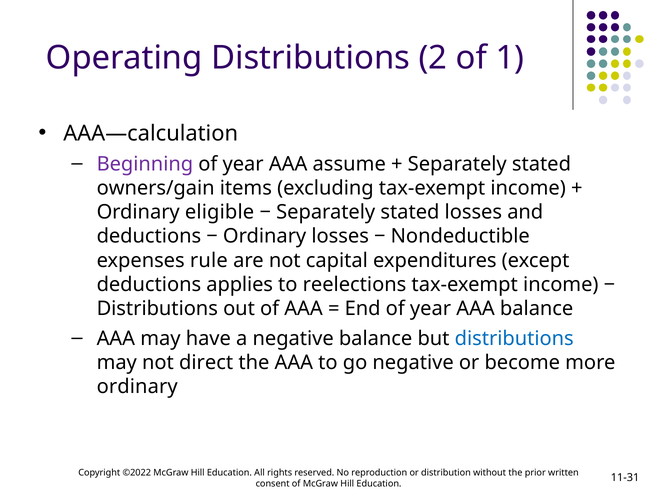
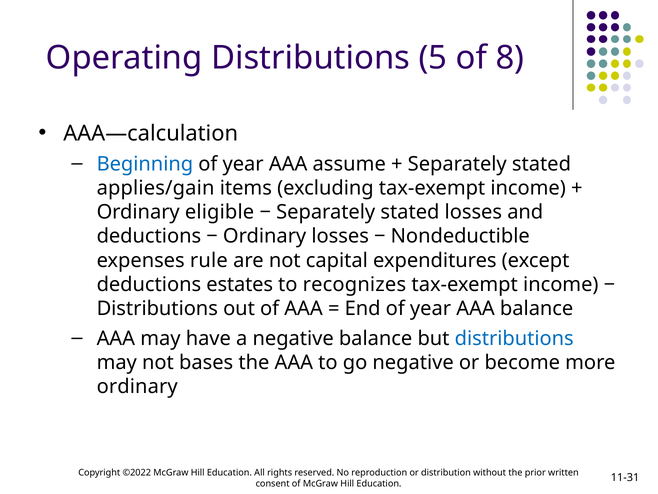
2: 2 -> 5 (433, 58)
1: 1 -> 8 (510, 58)
Beginning colour: purple -> blue (145, 164)
owners/gain: owners/gain -> applies/gain (156, 188)
applies: applies -> estates (240, 284)
reelections: reelections -> recognizes (354, 284)
direct: direct -> bases (206, 362)
